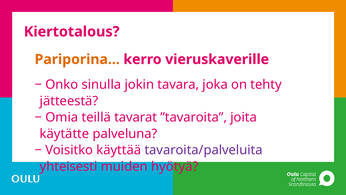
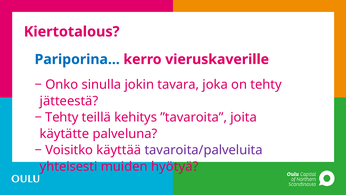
Pariporina colour: orange -> blue (77, 59)
Omia: Omia -> Tehty (62, 117)
tavarat: tavarat -> kehitys (136, 117)
